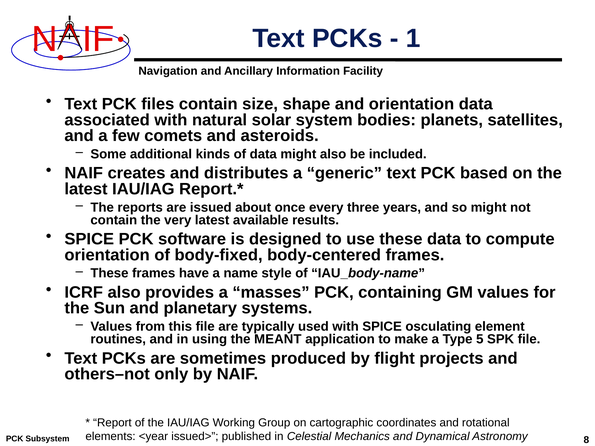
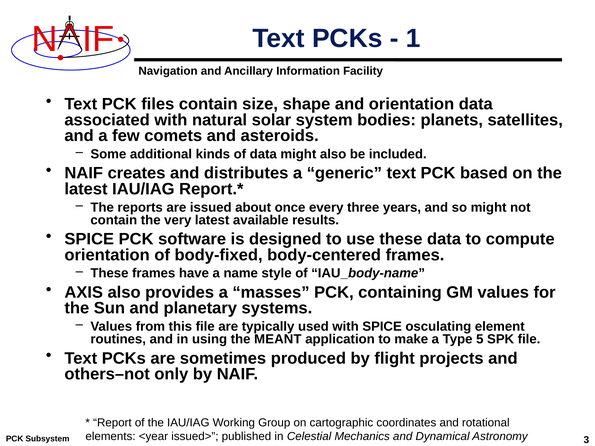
ICRF: ICRF -> AXIS (84, 293)
8: 8 -> 3 (586, 440)
